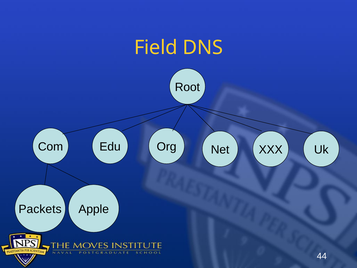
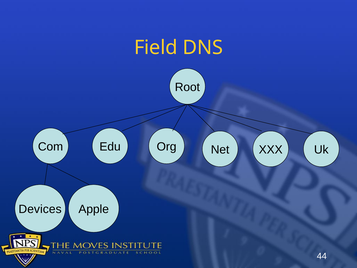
Packets: Packets -> Devices (40, 209)
